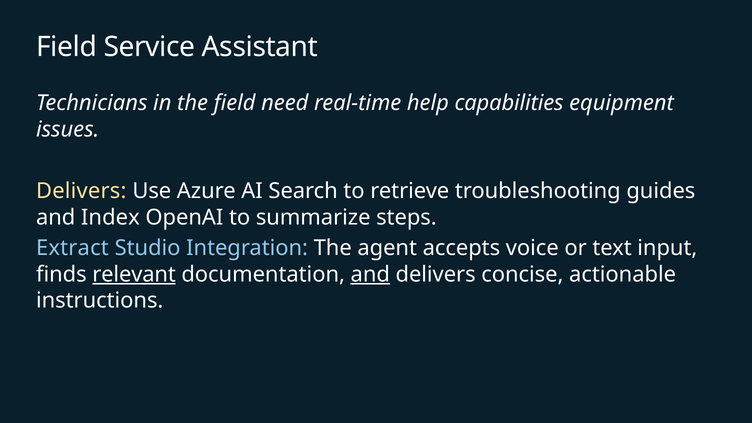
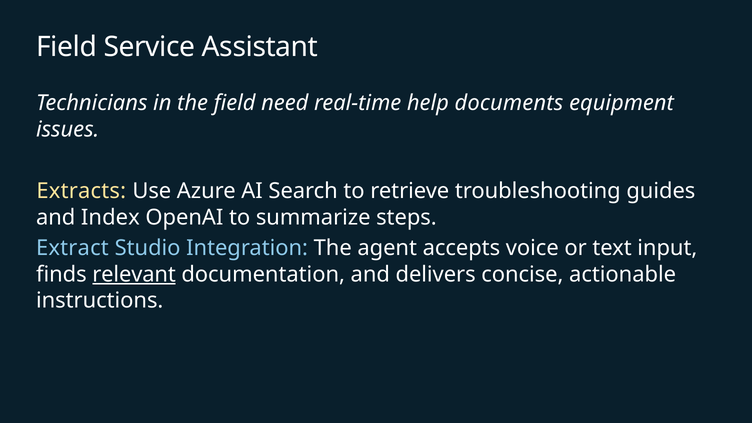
capabilities: capabilities -> documents (509, 103)
Delivers: Delivers -> Extracts (81, 191)
and underline: present -> none (370, 274)
